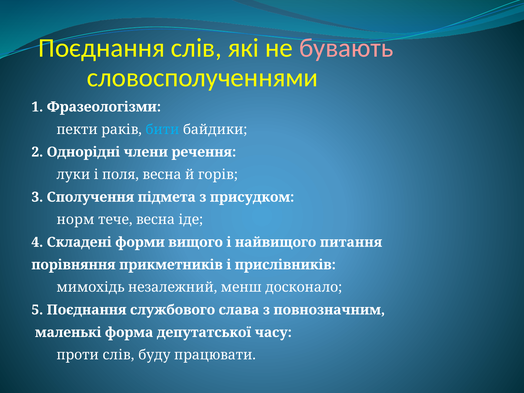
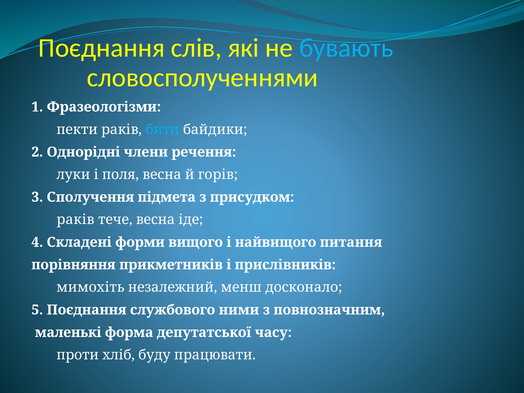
бувають colour: pink -> light blue (346, 48)
норм: норм -> раків (75, 220)
мимохідь: мимохідь -> мимохіть (90, 287)
слава: слава -> ними (239, 310)
проти слів: слів -> хліб (119, 355)
